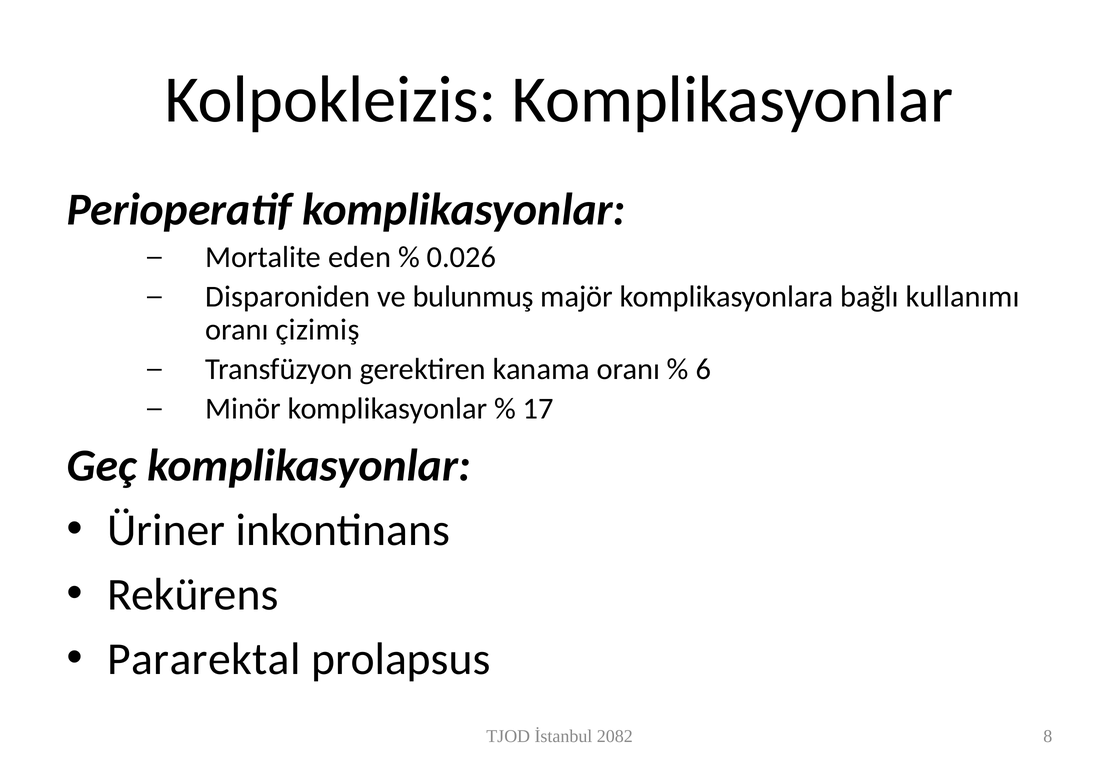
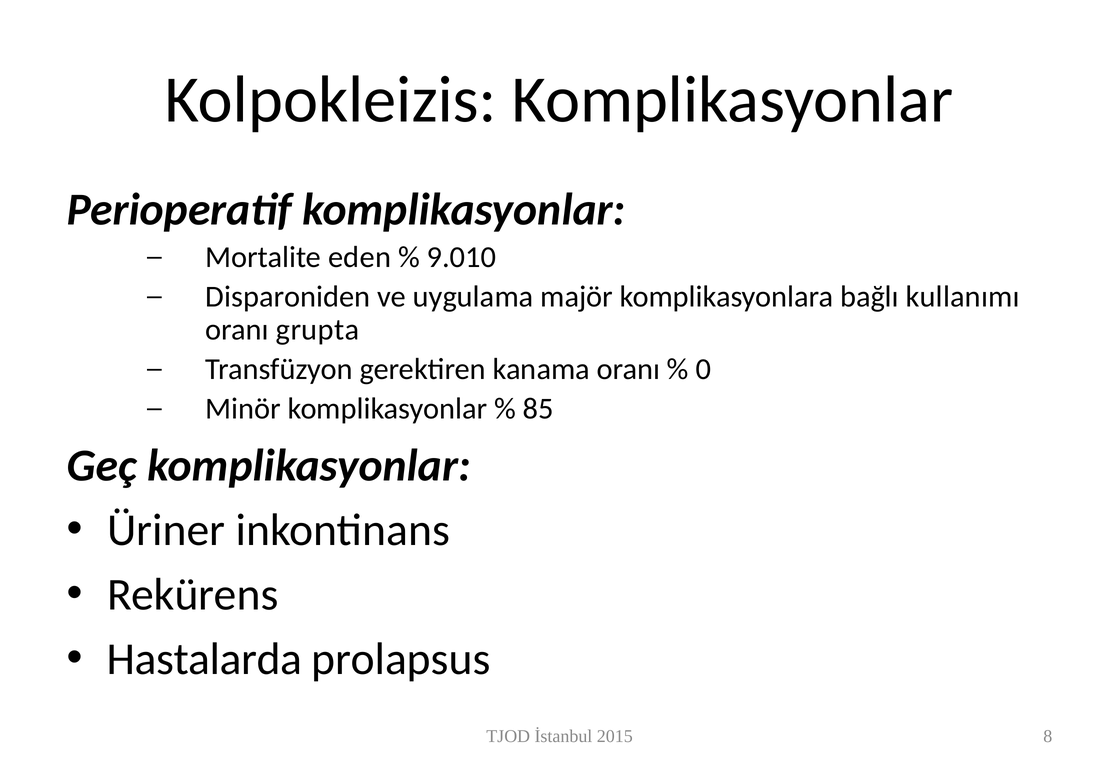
0.026: 0.026 -> 9.010 (461, 258)
bulunmuş: bulunmuş -> uygulama (473, 297)
çizimiş: çizimiş -> grupta (318, 330)
6: 6 -> 0 (703, 369)
17: 17 -> 85 (538, 409)
Pararektal: Pararektal -> Hastalarda (204, 659)
2082: 2082 -> 2015 (615, 737)
